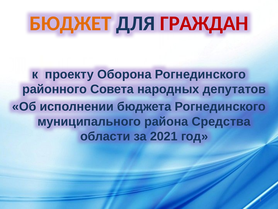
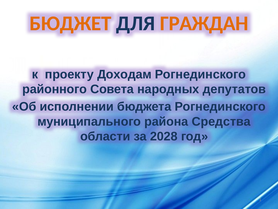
ГРАЖДАН colour: red -> orange (204, 23)
Оборона: Оборона -> Доходам (124, 74)
2021: 2021 -> 2028 (164, 136)
